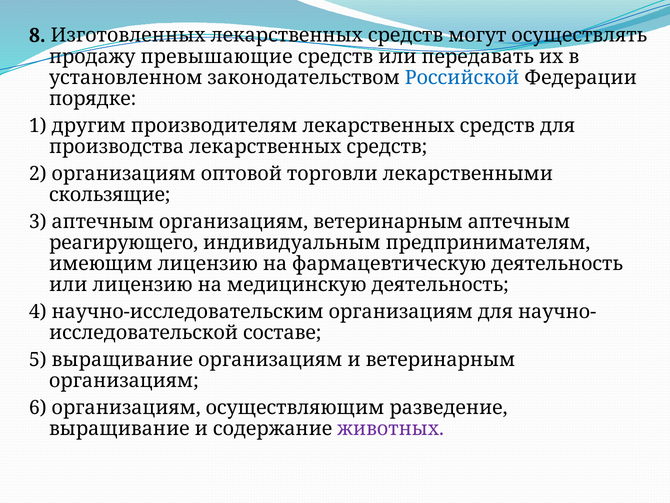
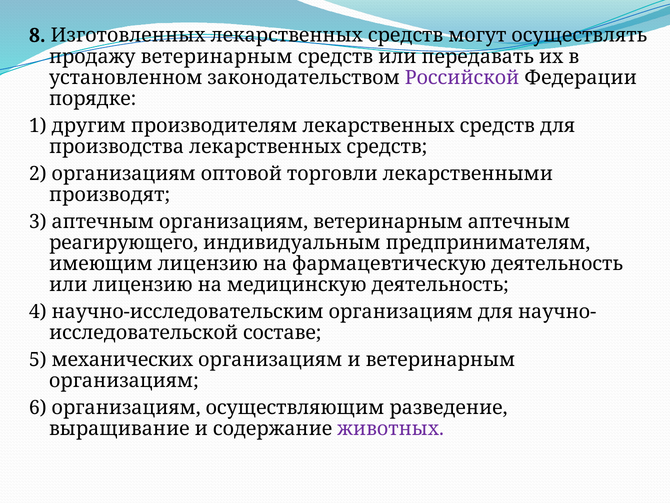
продажу превышающие: превышающие -> ветеринарным (217, 57)
Российской colour: blue -> purple (462, 78)
скользящие: скользящие -> производят (110, 195)
5 выращивание: выращивание -> механических (122, 359)
